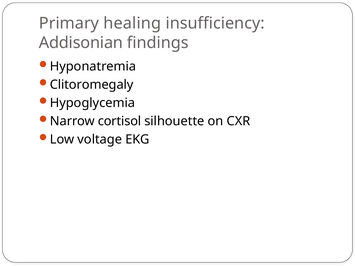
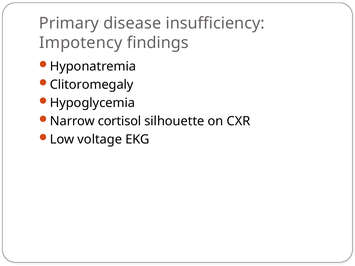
healing: healing -> disease (132, 23)
Addisonian: Addisonian -> Impotency (81, 43)
